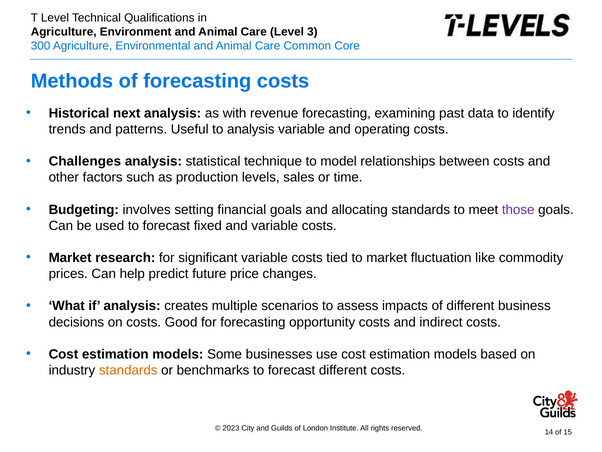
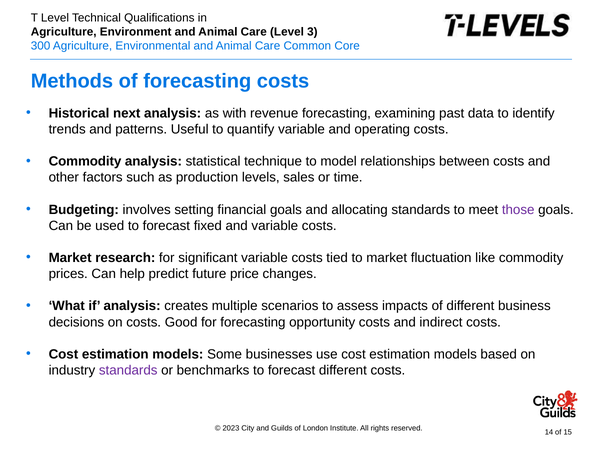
to analysis: analysis -> quantify (251, 129)
Challenges: Challenges -> Commodity (85, 161)
standards colour: orange -> purple (128, 370)
